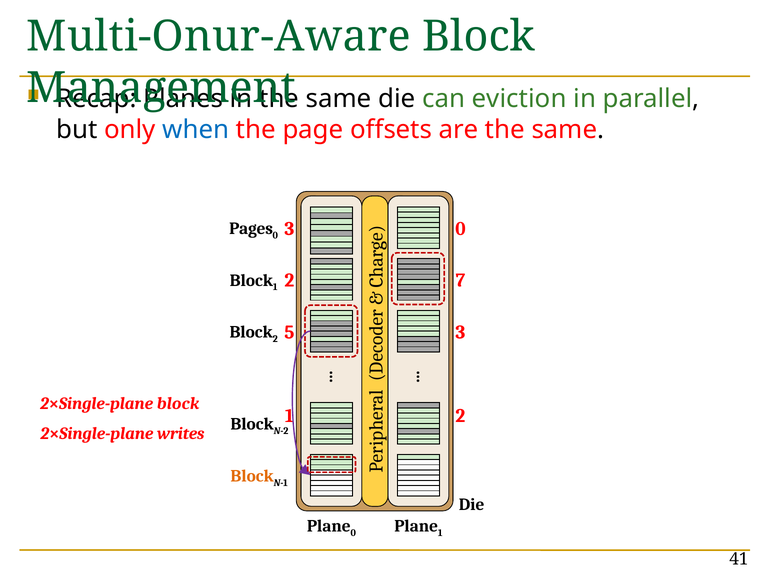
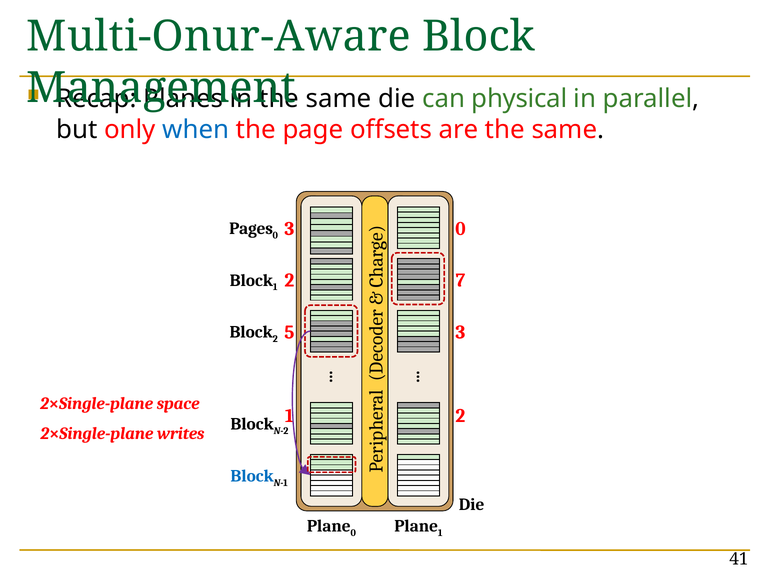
eviction: eviction -> physical (519, 99)
2×Single-plane block: block -> space (178, 403)
Block colour: orange -> blue (252, 476)
